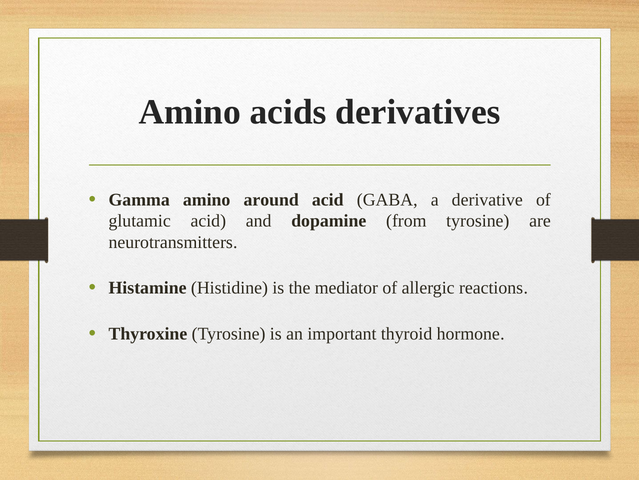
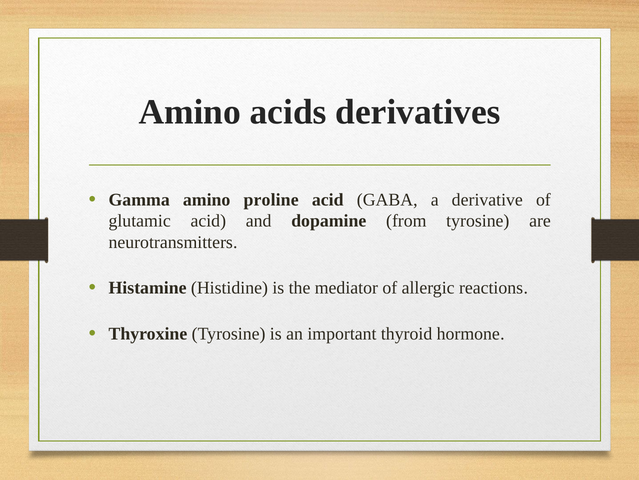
around: around -> proline (271, 199)
